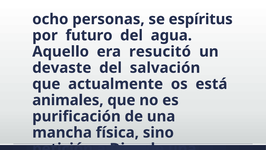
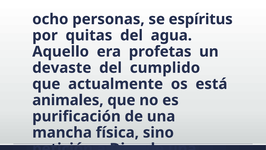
futuro: futuro -> quitas (89, 35)
resucitó: resucitó -> profetas (160, 51)
salvación: salvación -> cumplido (165, 68)
